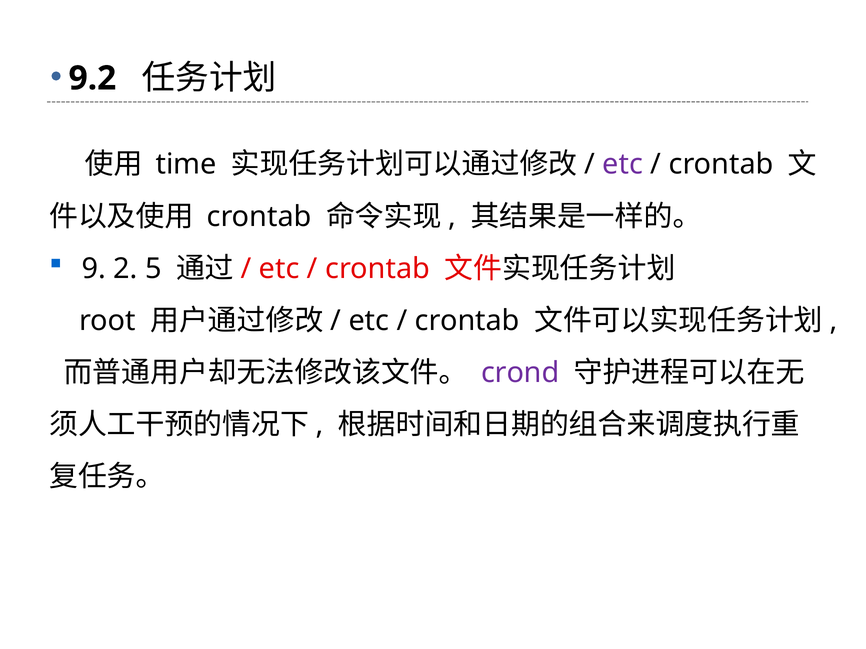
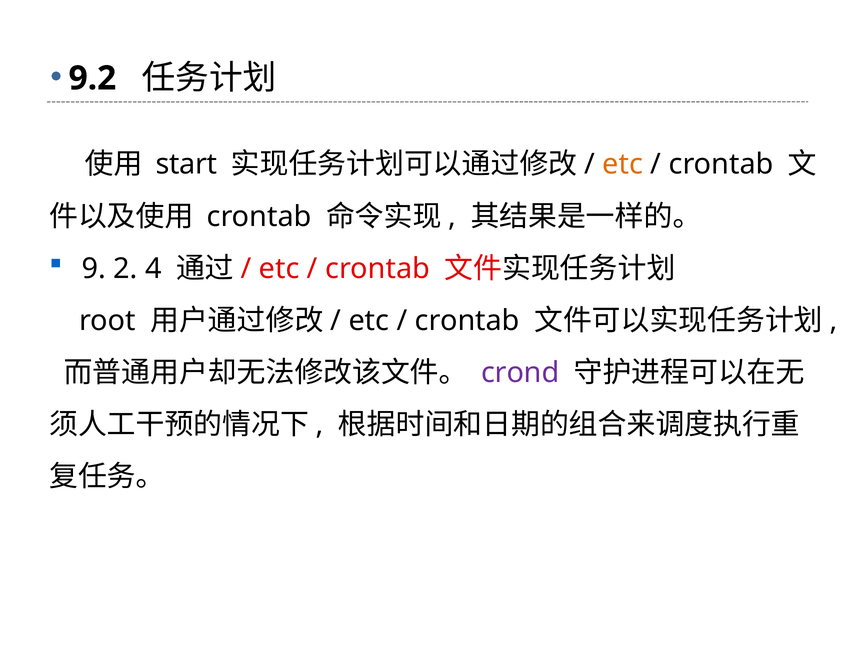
time: time -> start (186, 164)
etc colour: purple -> orange (623, 164)
5: 5 -> 4 (153, 269)
